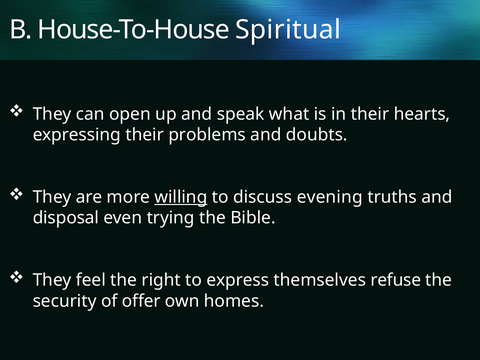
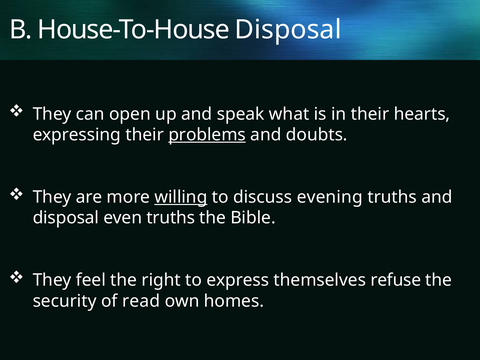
House-To-House Spiritual: Spiritual -> Disposal (288, 30)
problems underline: none -> present (207, 135)
even trying: trying -> truths (171, 218)
offer: offer -> read (141, 301)
